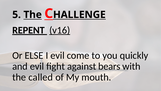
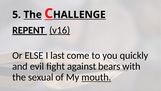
I evil: evil -> last (58, 55)
called: called -> sexual (41, 77)
mouth underline: none -> present (96, 77)
